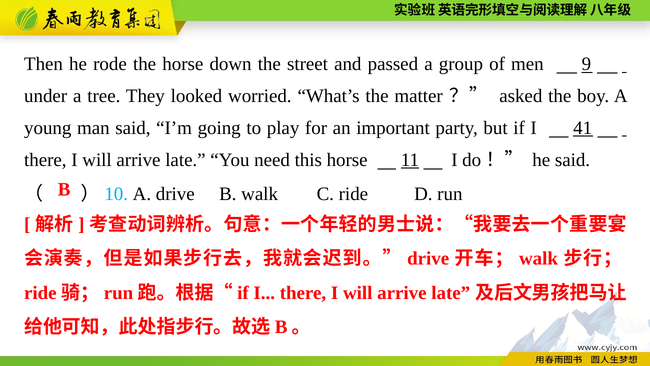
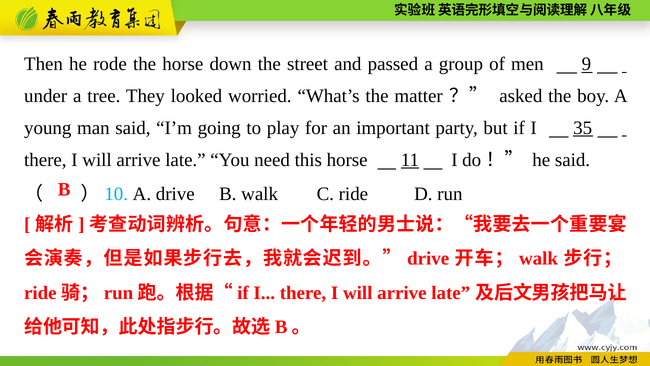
41: 41 -> 35 (583, 128)
